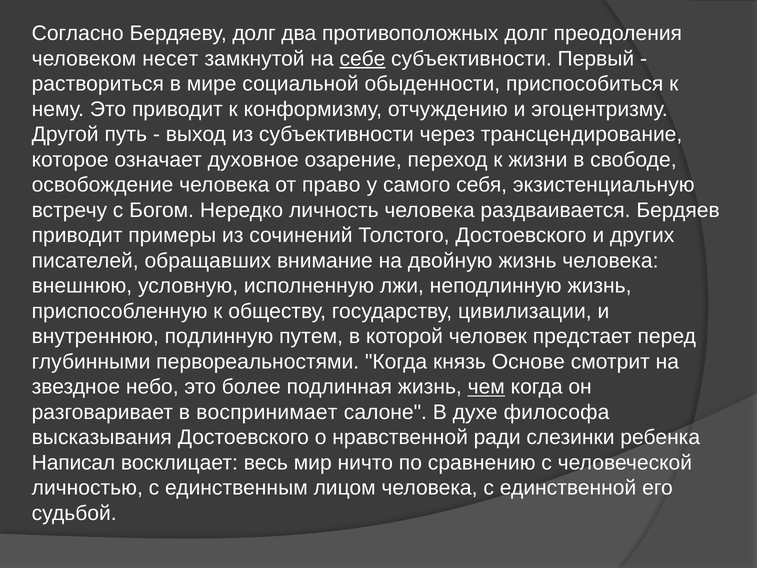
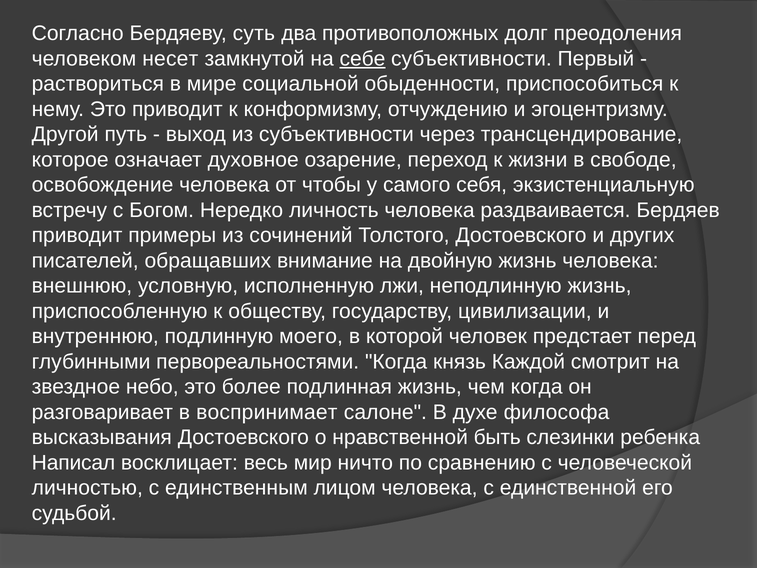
Бердяеву долг: долг -> суть (254, 33)
право: право -> чтобы (331, 185)
путем: путем -> моего (311, 336)
Основе: Основе -> Каждой (528, 362)
чем underline: present -> none (486, 387)
ради: ради -> быть (497, 437)
